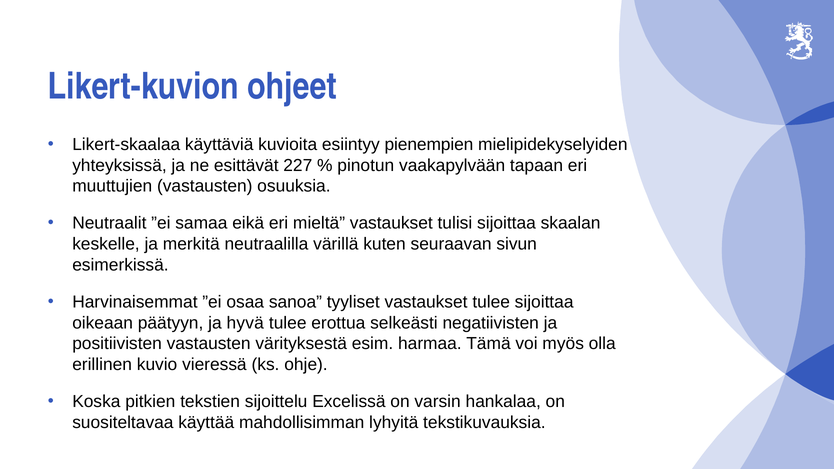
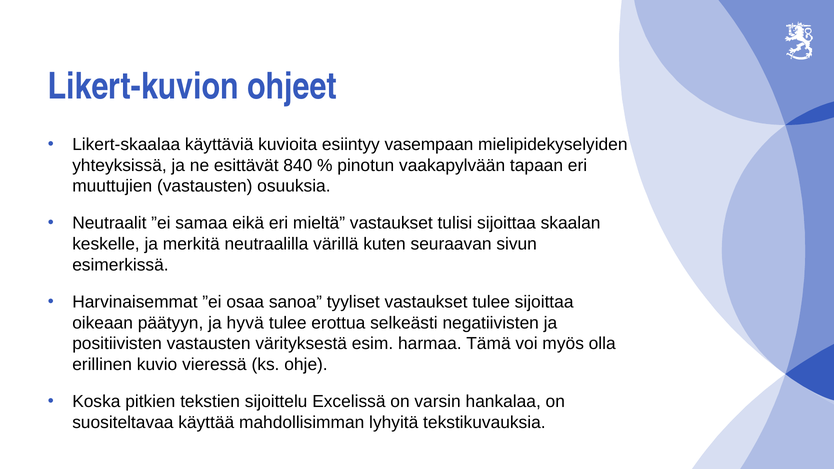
pienempien: pienempien -> vasempaan (429, 144)
227: 227 -> 840 (298, 165)
